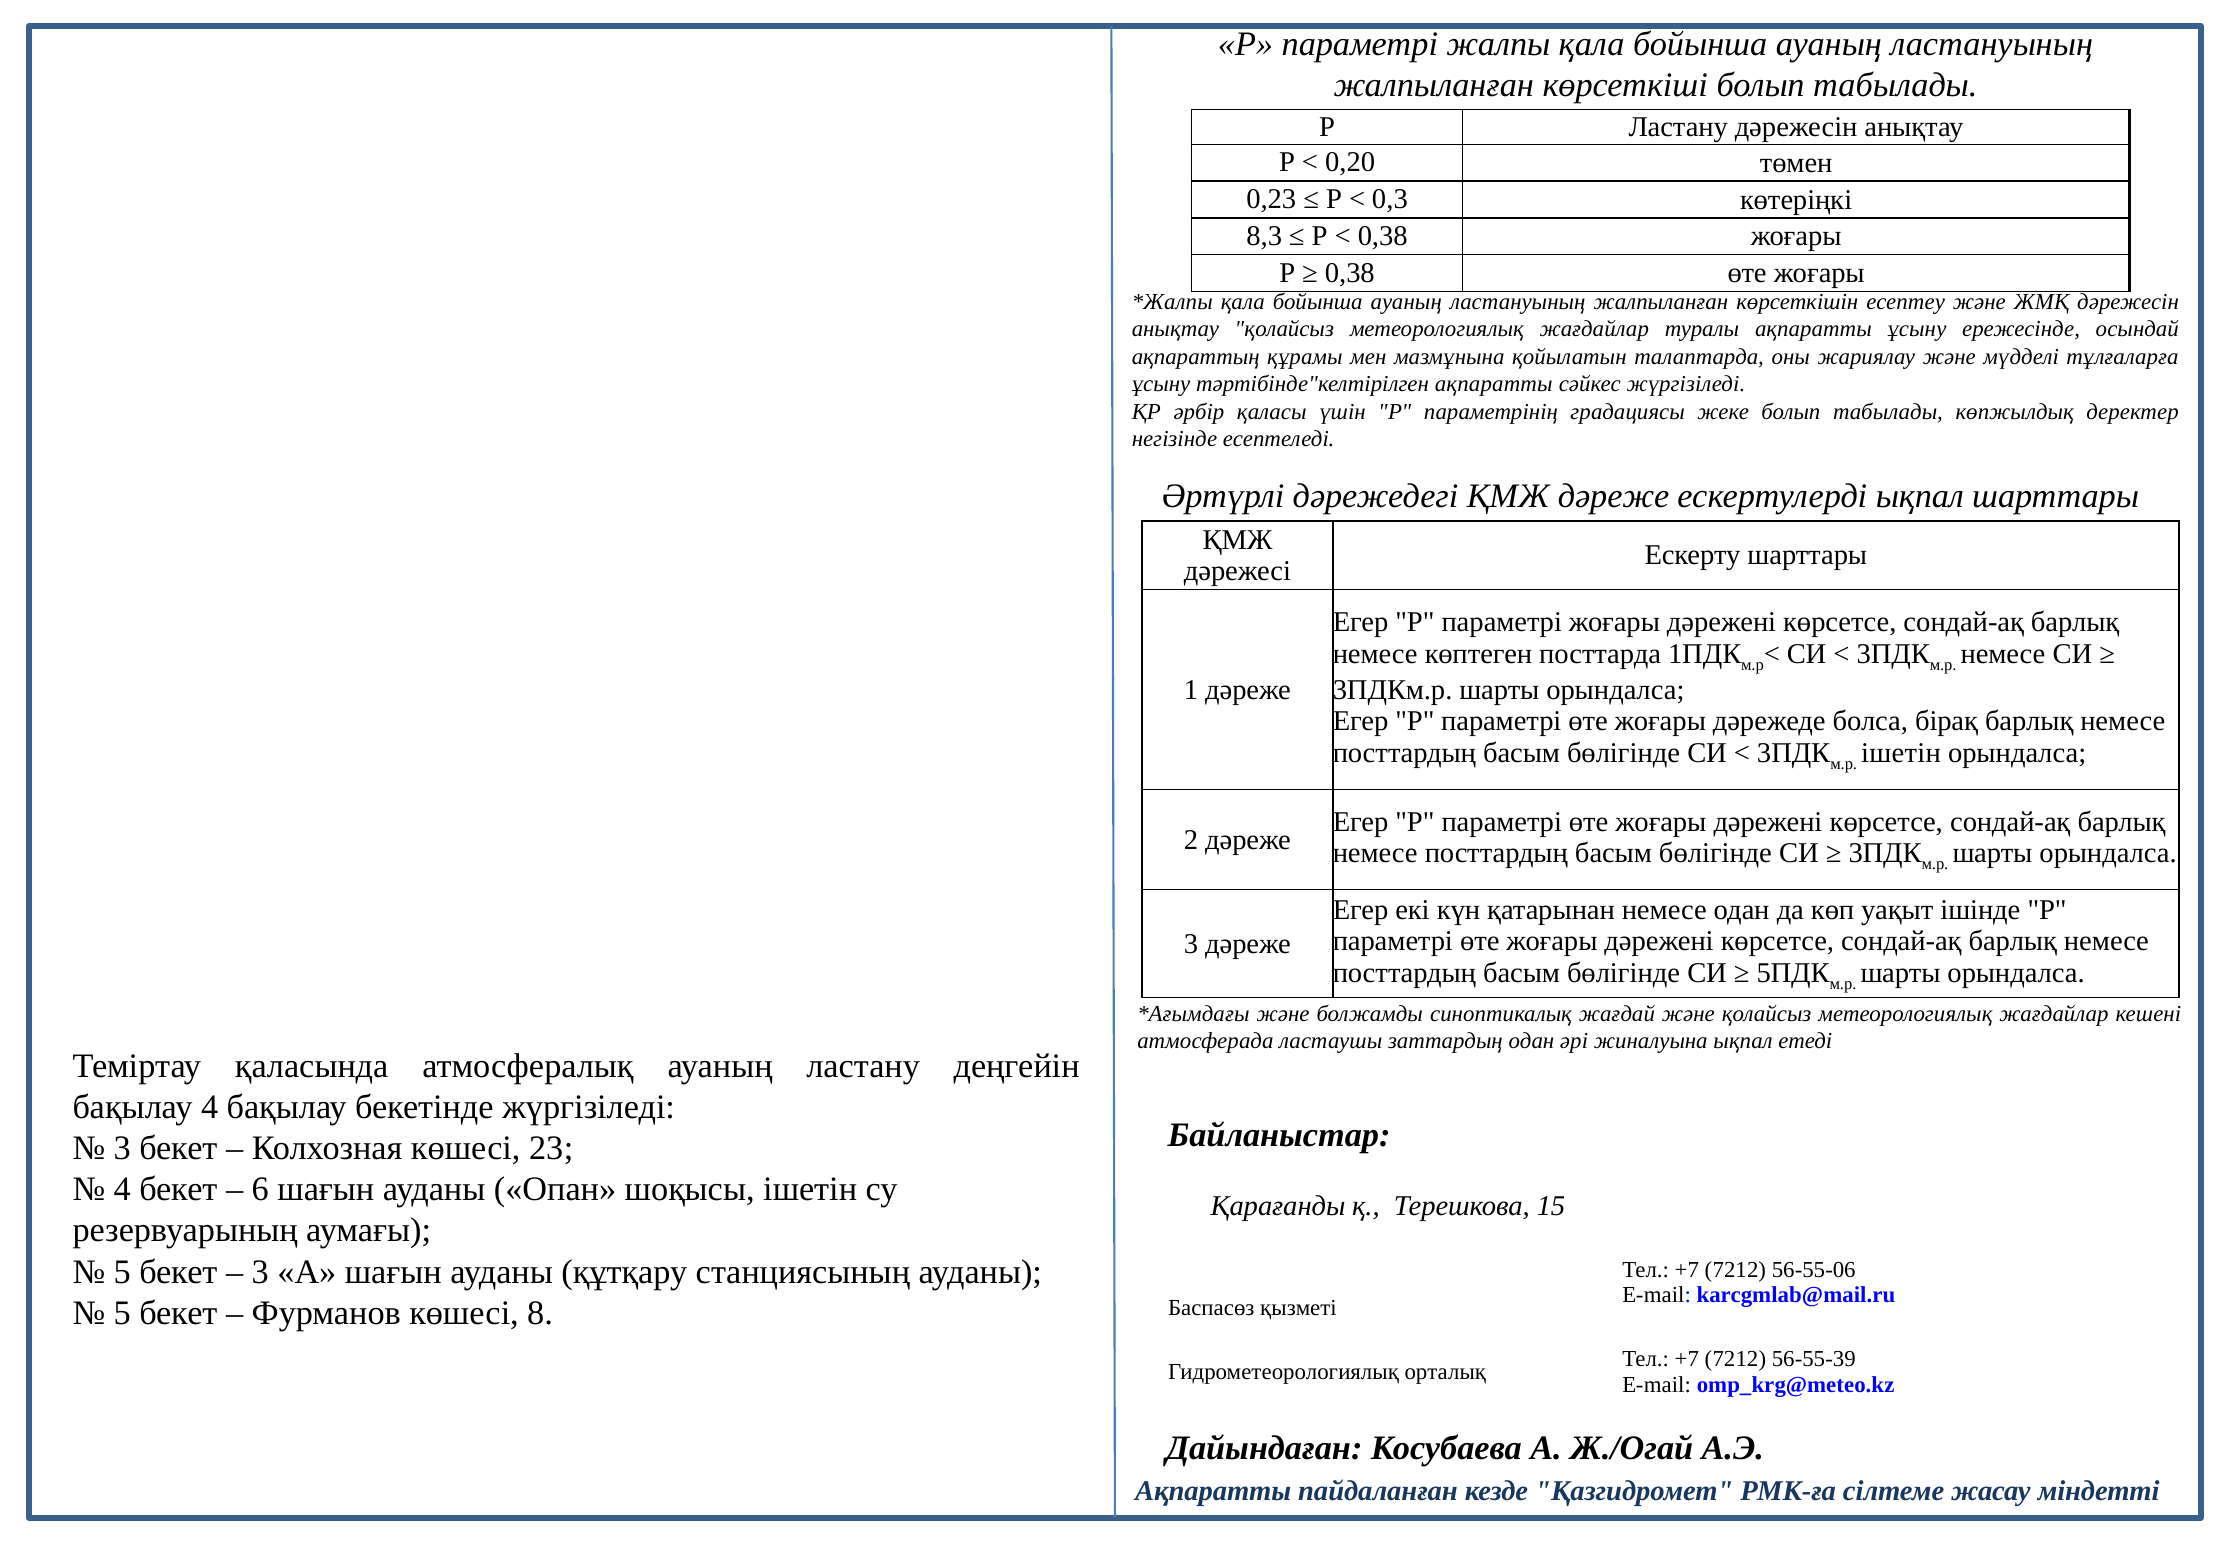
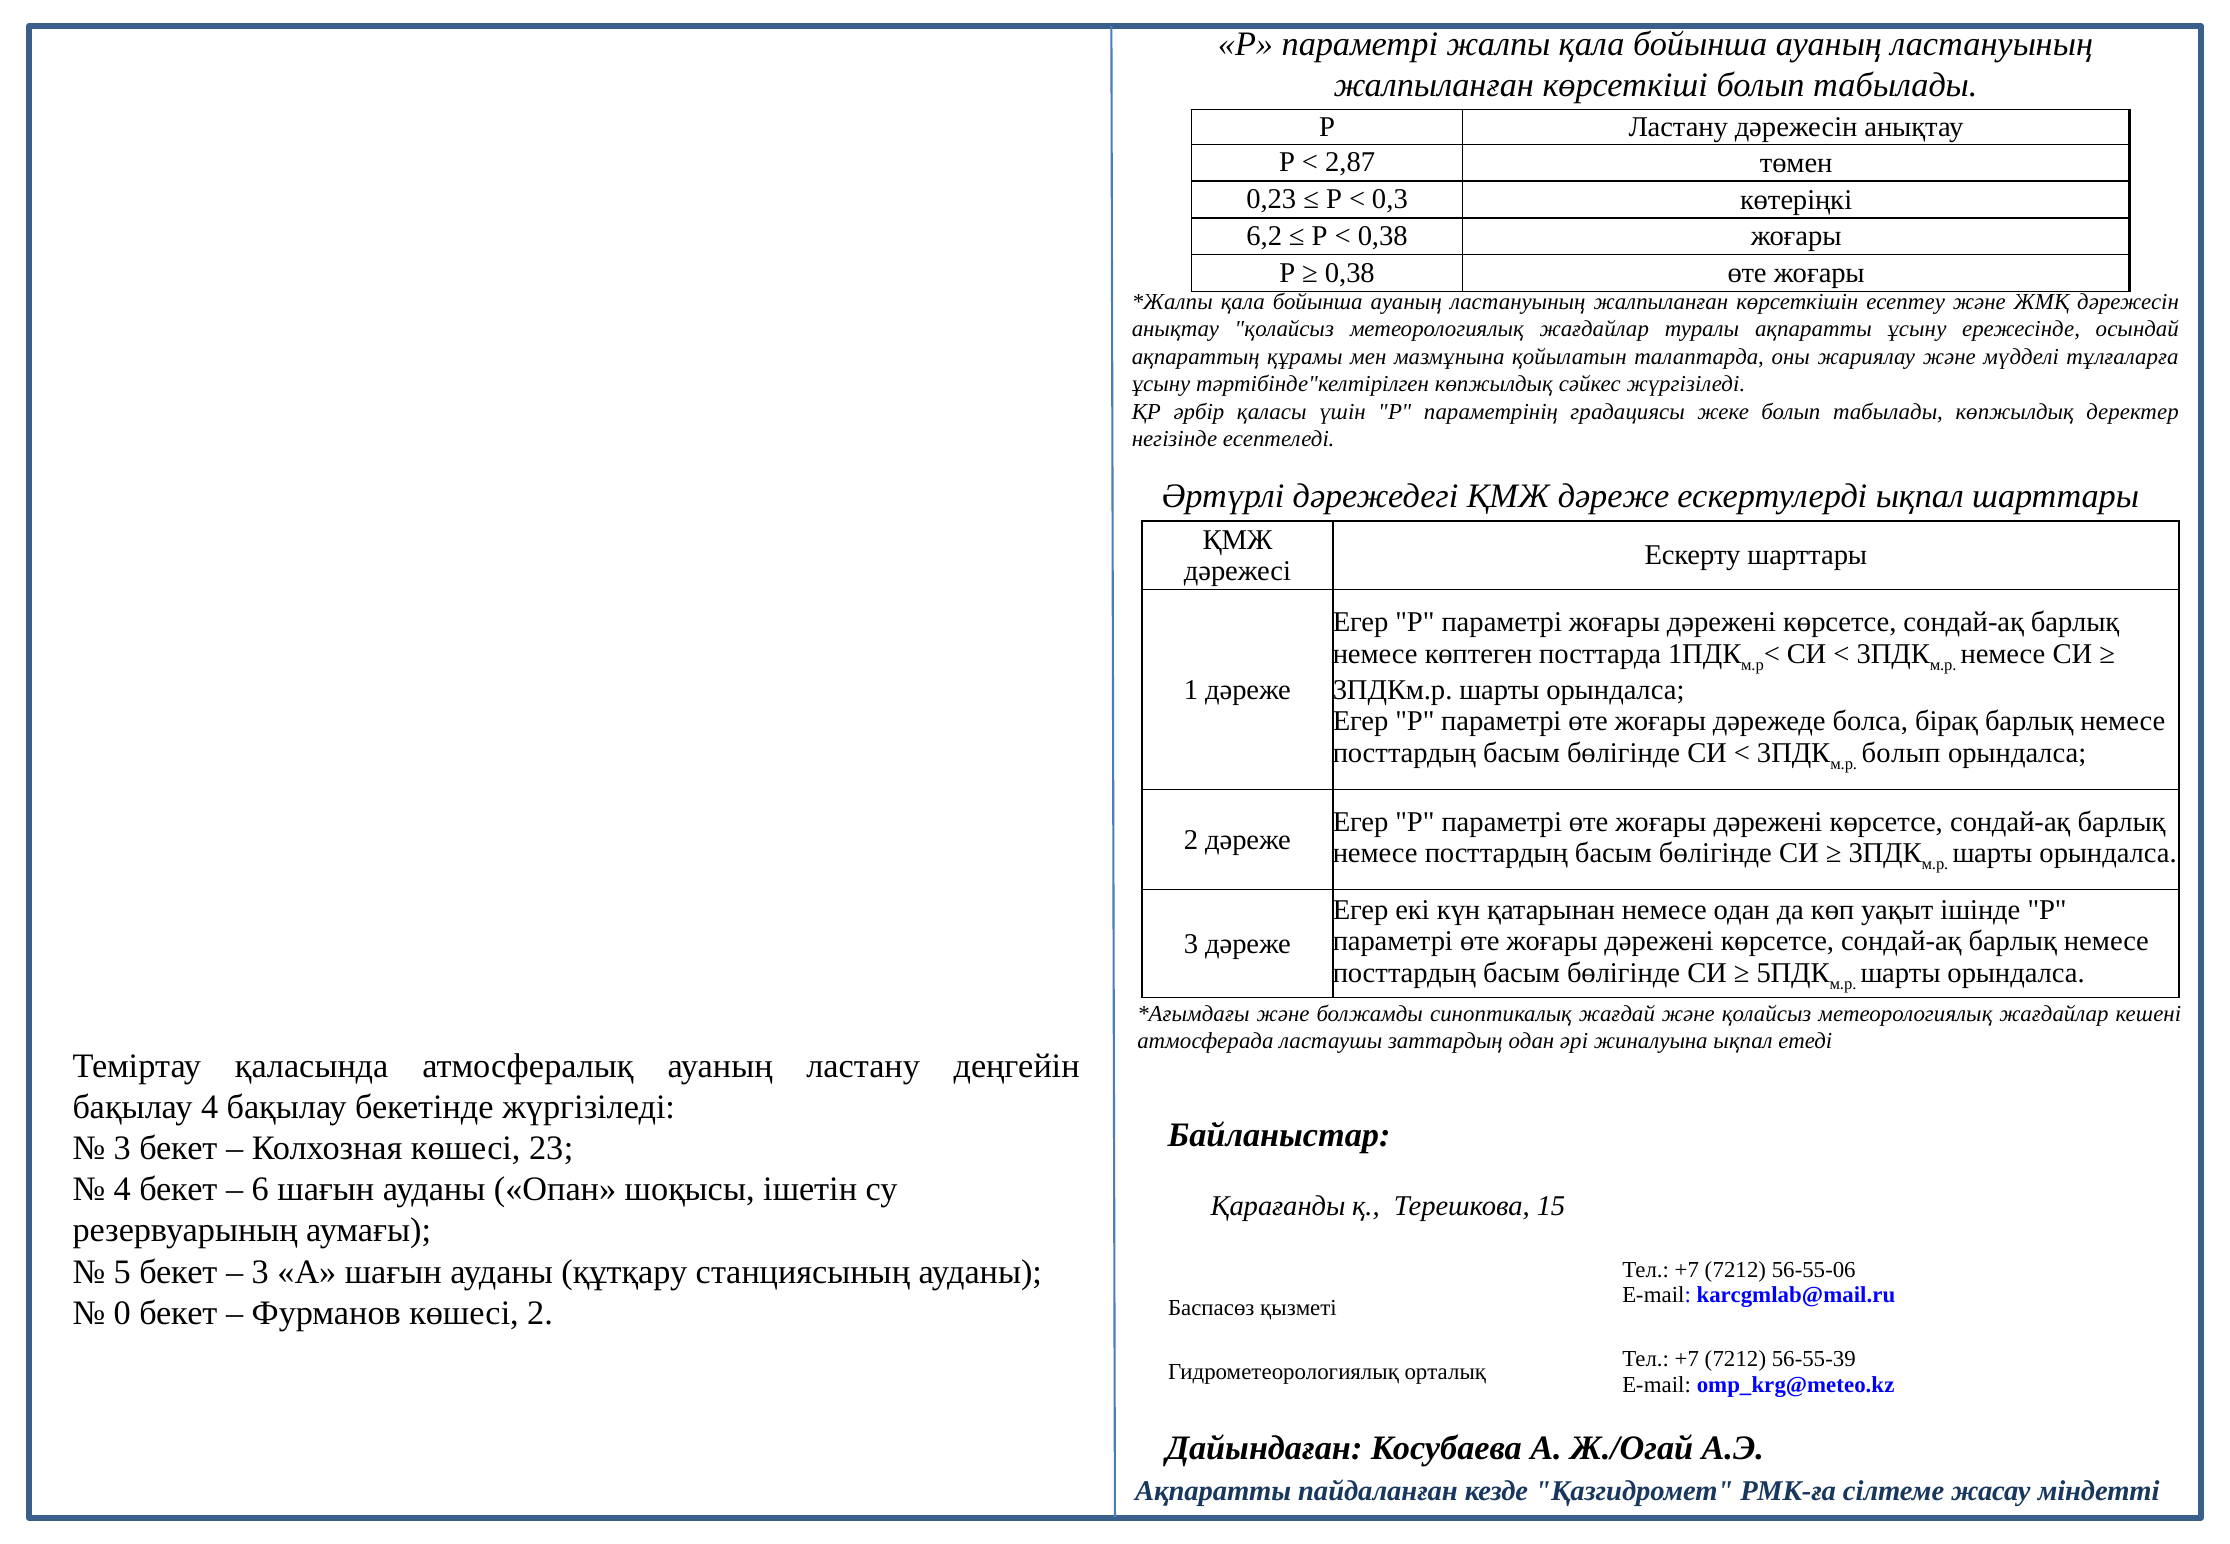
0,20: 0,20 -> 2,87 (1350, 162)
8,3: 8,3 -> 6,2 (1264, 236)
тәртібінде"келтірілген ақпаратты: ақпаратты -> көпжылдық (1494, 384)
ішетін: ішетін -> болып (1901, 753)
5: 5 -> 0 (122, 1313)
көшесі 8: 8 -> 2 (540, 1313)
